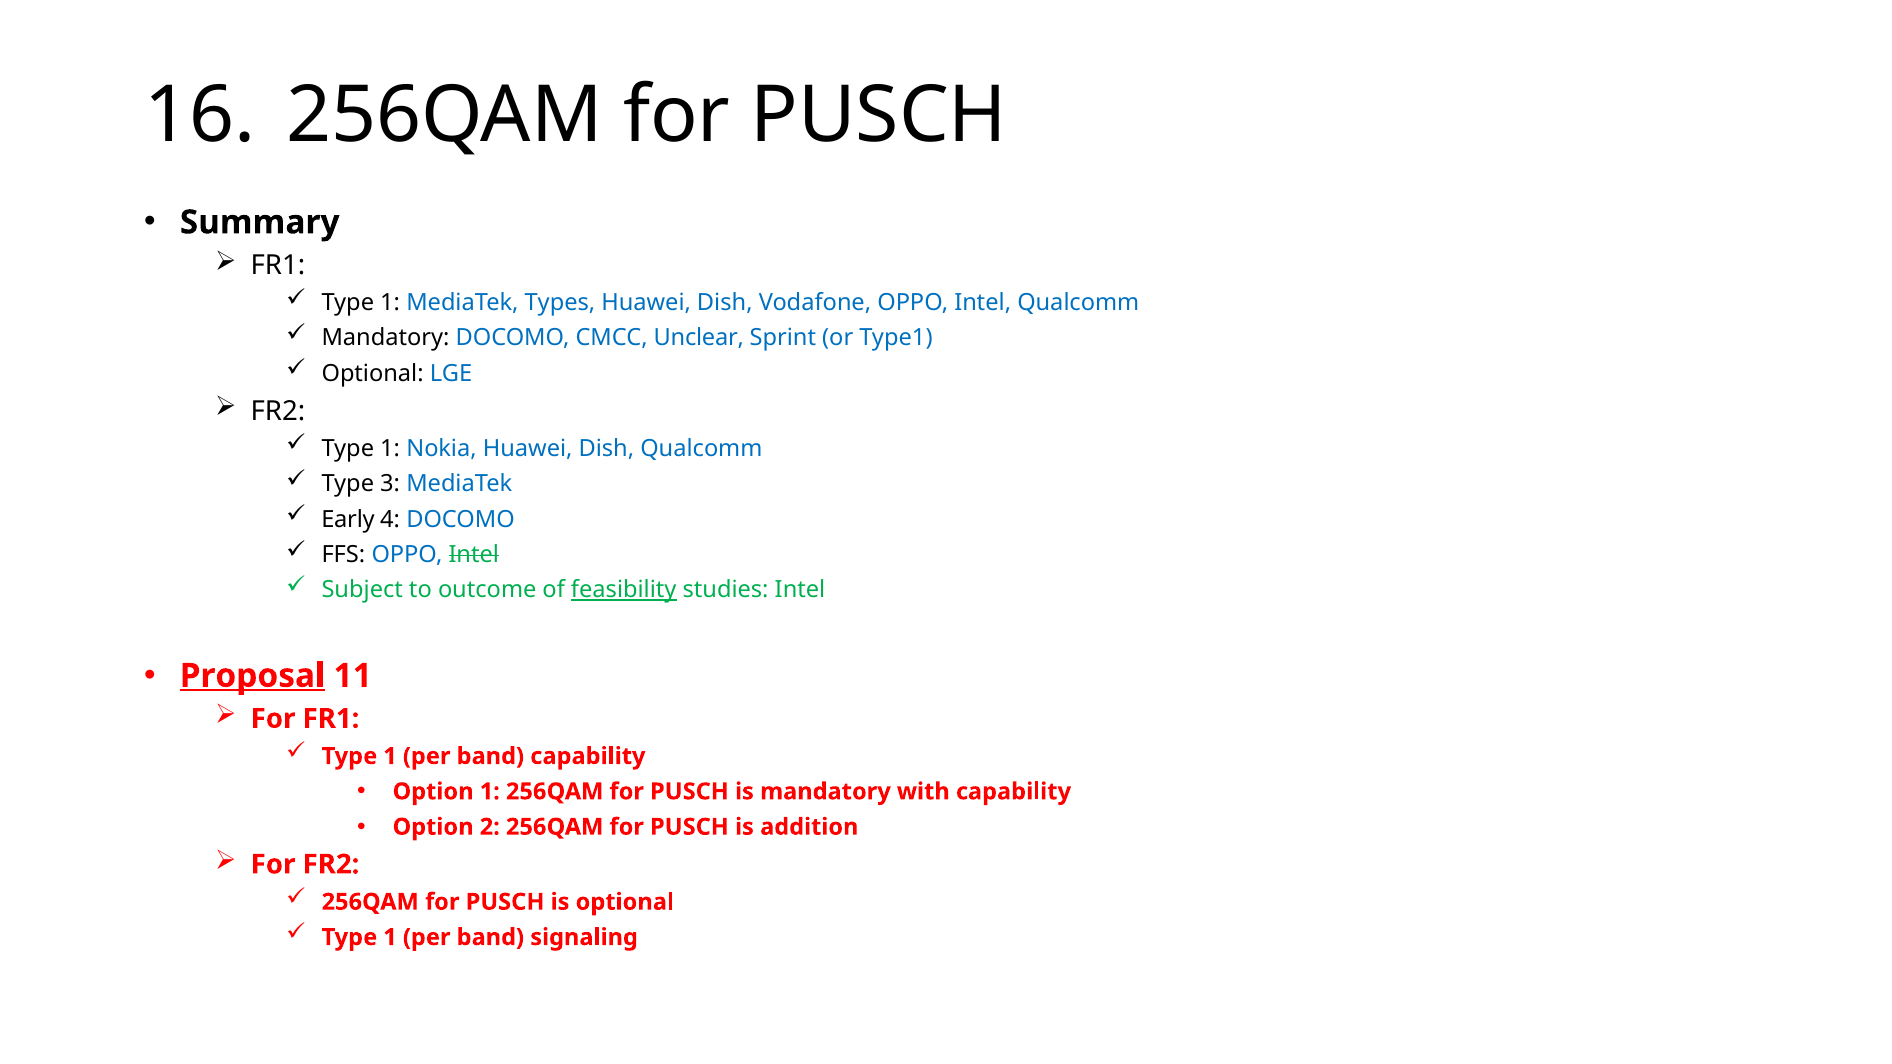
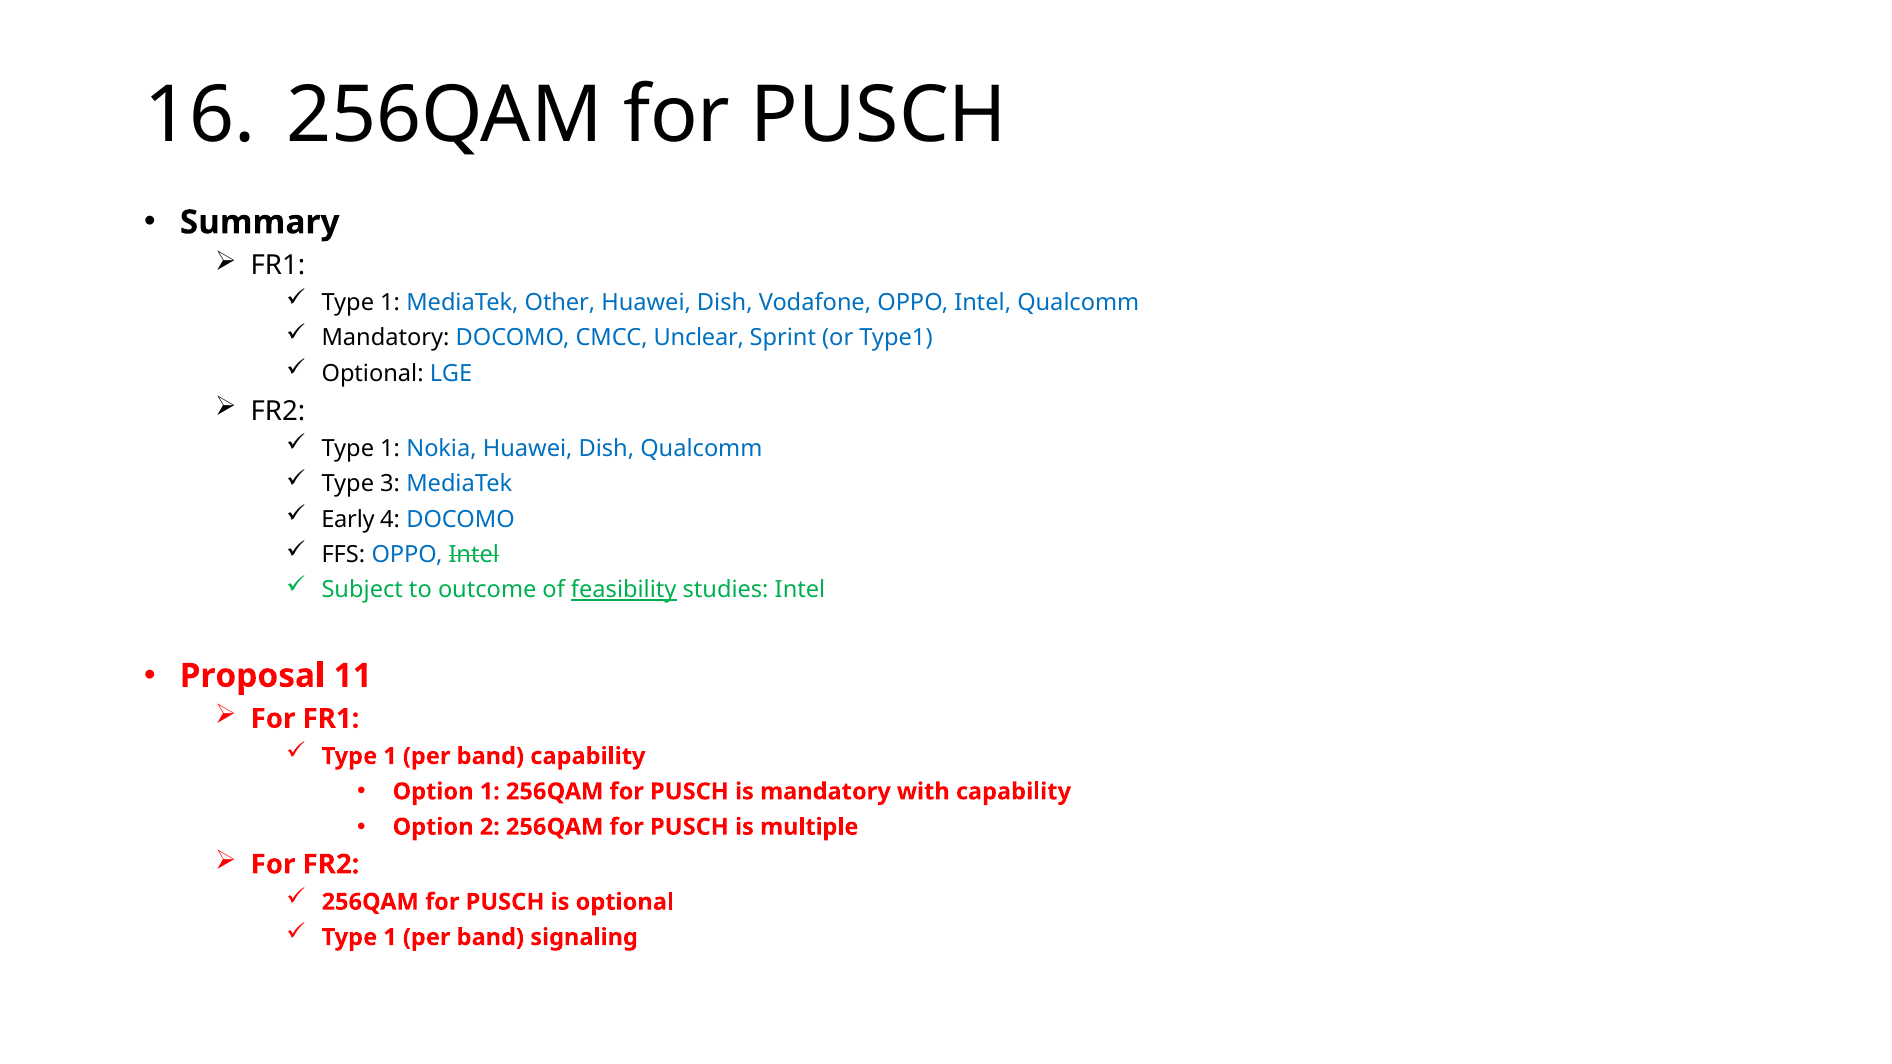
Types: Types -> Other (560, 303)
Proposal underline: present -> none (252, 676)
addition: addition -> multiple (809, 827)
